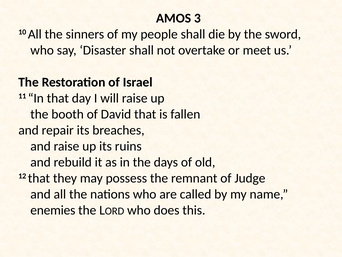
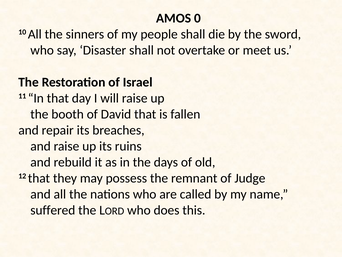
3: 3 -> 0 (197, 18)
enemies: enemies -> suffered (53, 210)
